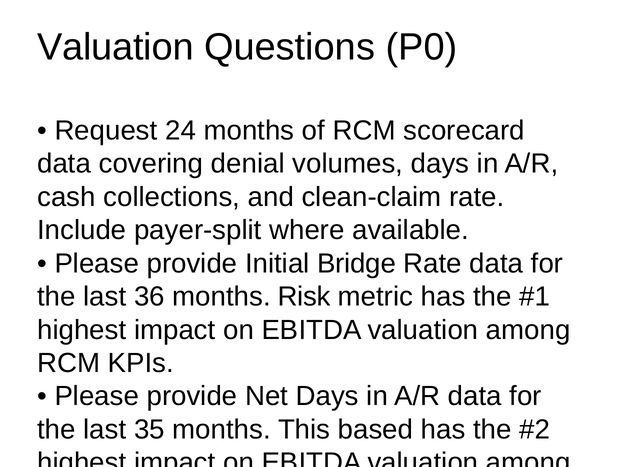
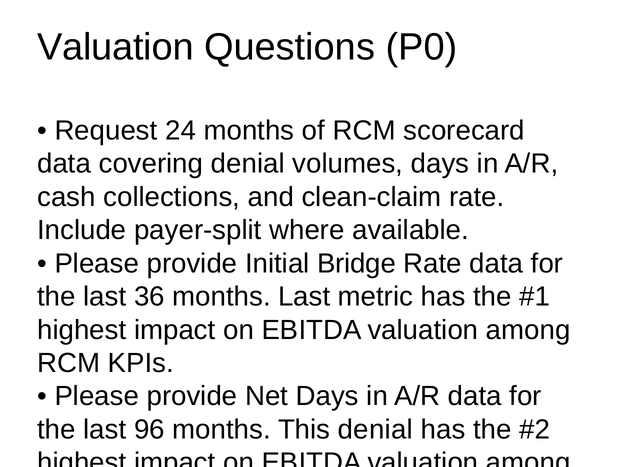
months Risk: Risk -> Last (304, 296)
35: 35 -> 96 (149, 429)
This based: based -> denial (375, 429)
